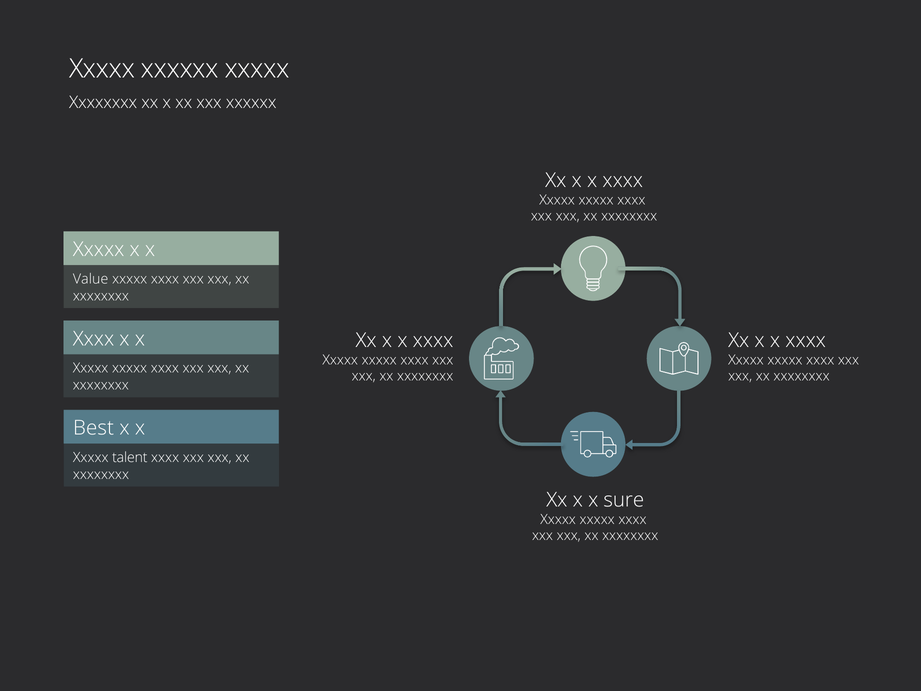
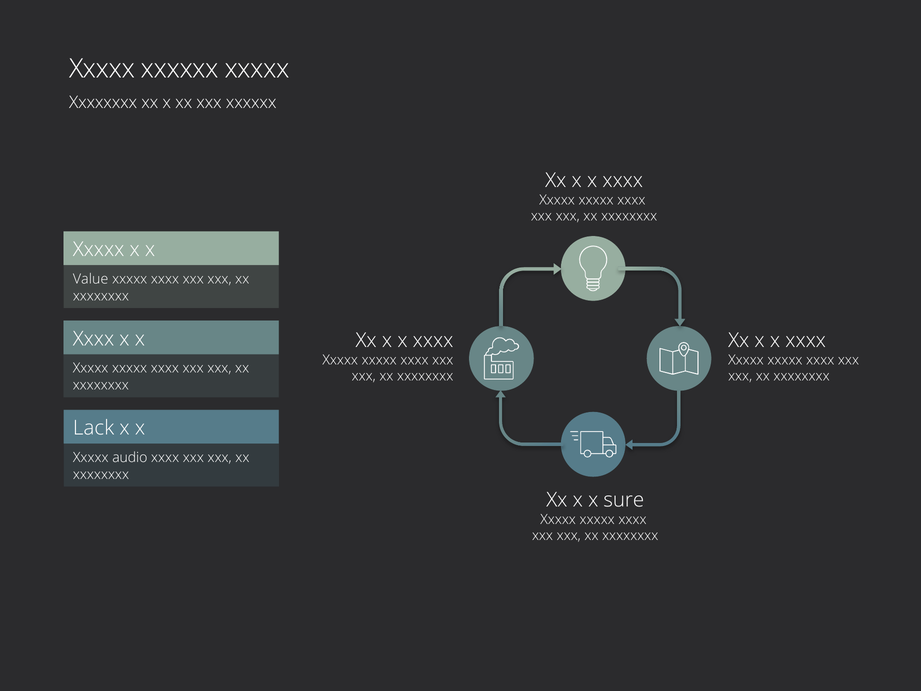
Best: Best -> Lack (94, 428)
talent: talent -> audio (130, 457)
